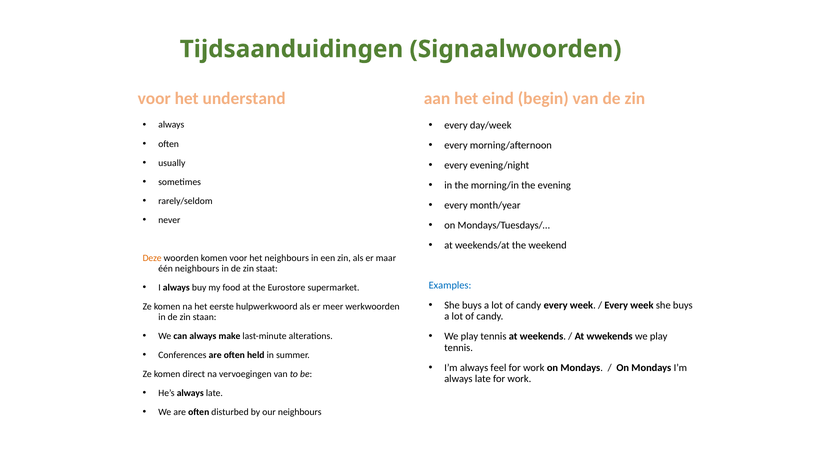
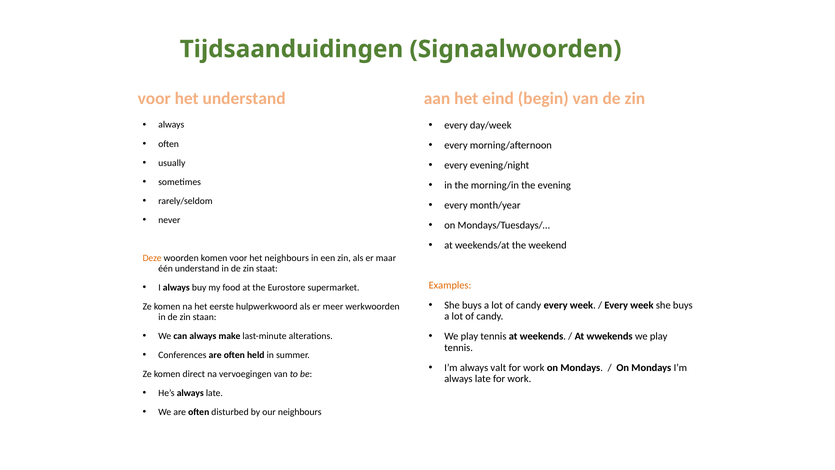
één neighbours: neighbours -> understand (197, 268)
Examples colour: blue -> orange (450, 285)
feel: feel -> valt (498, 367)
